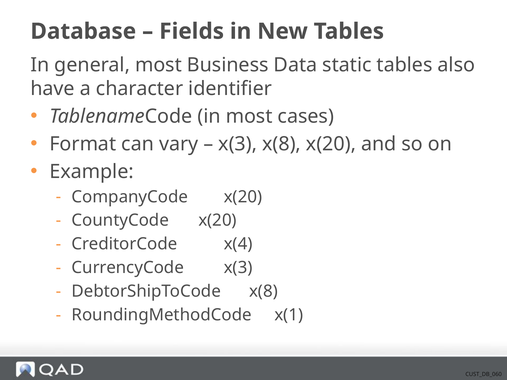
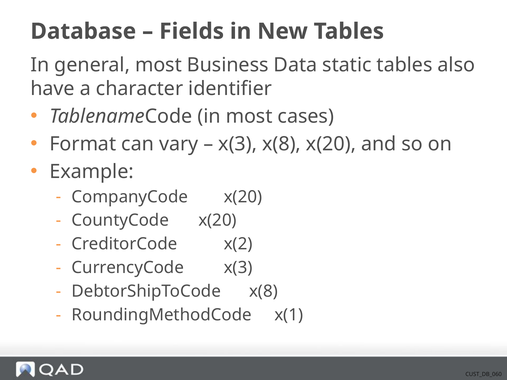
x(4: x(4 -> x(2 (238, 244)
